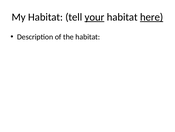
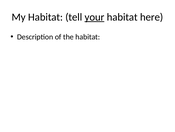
here underline: present -> none (152, 17)
